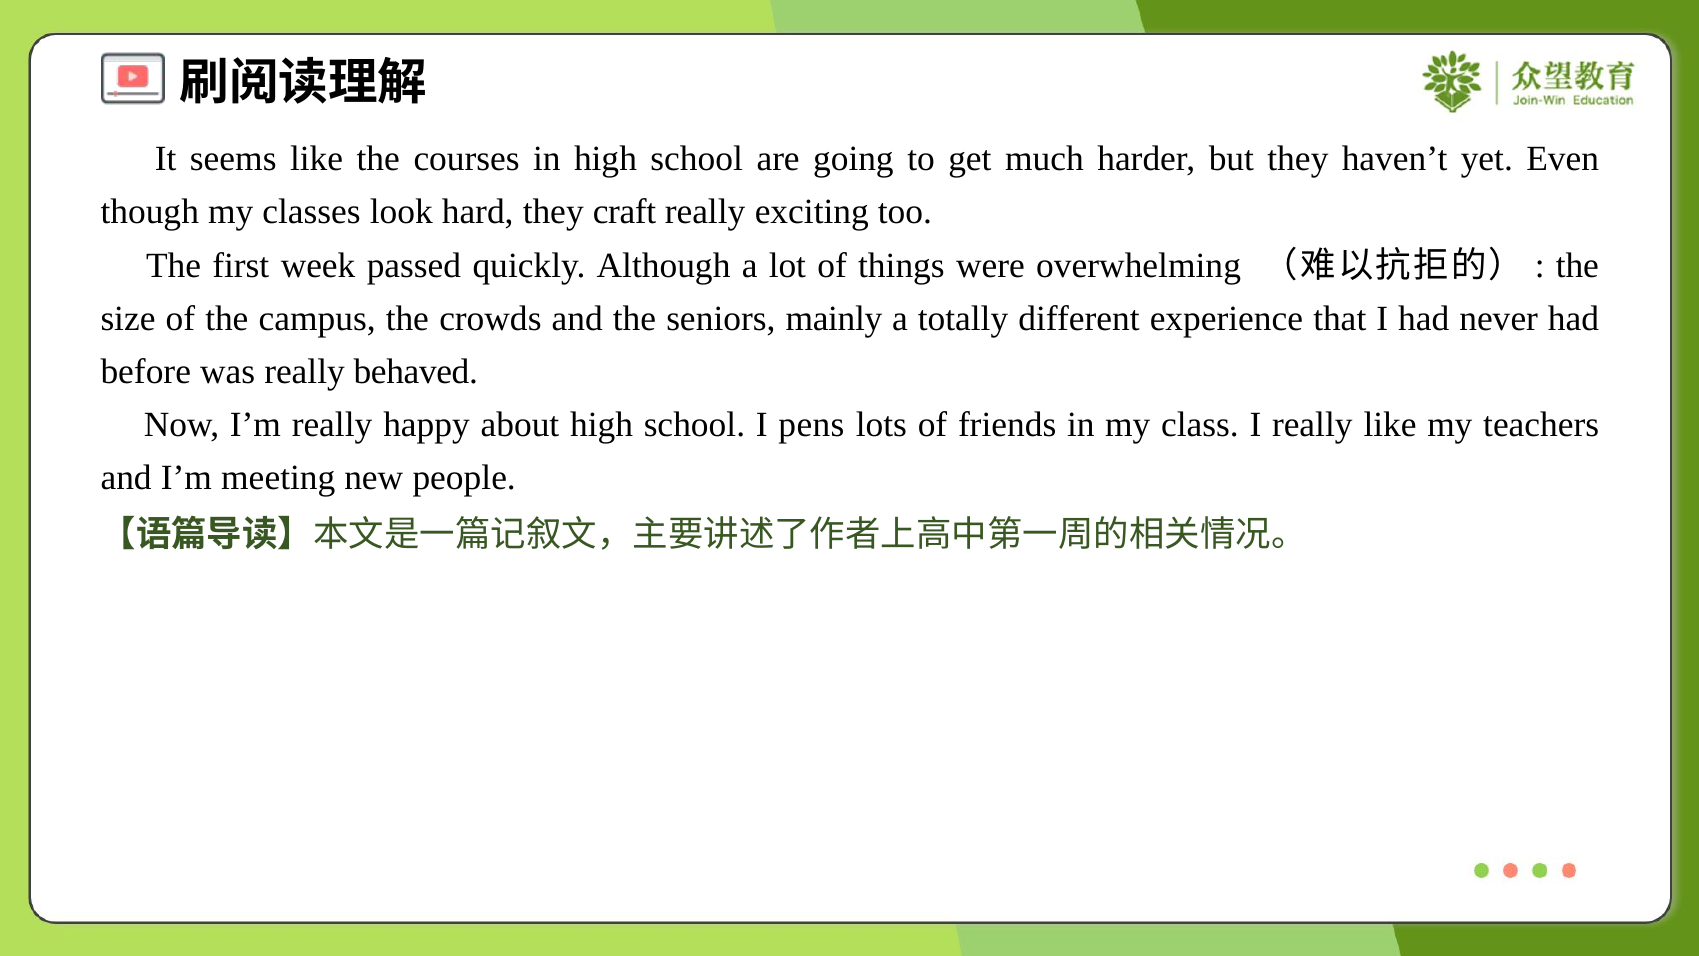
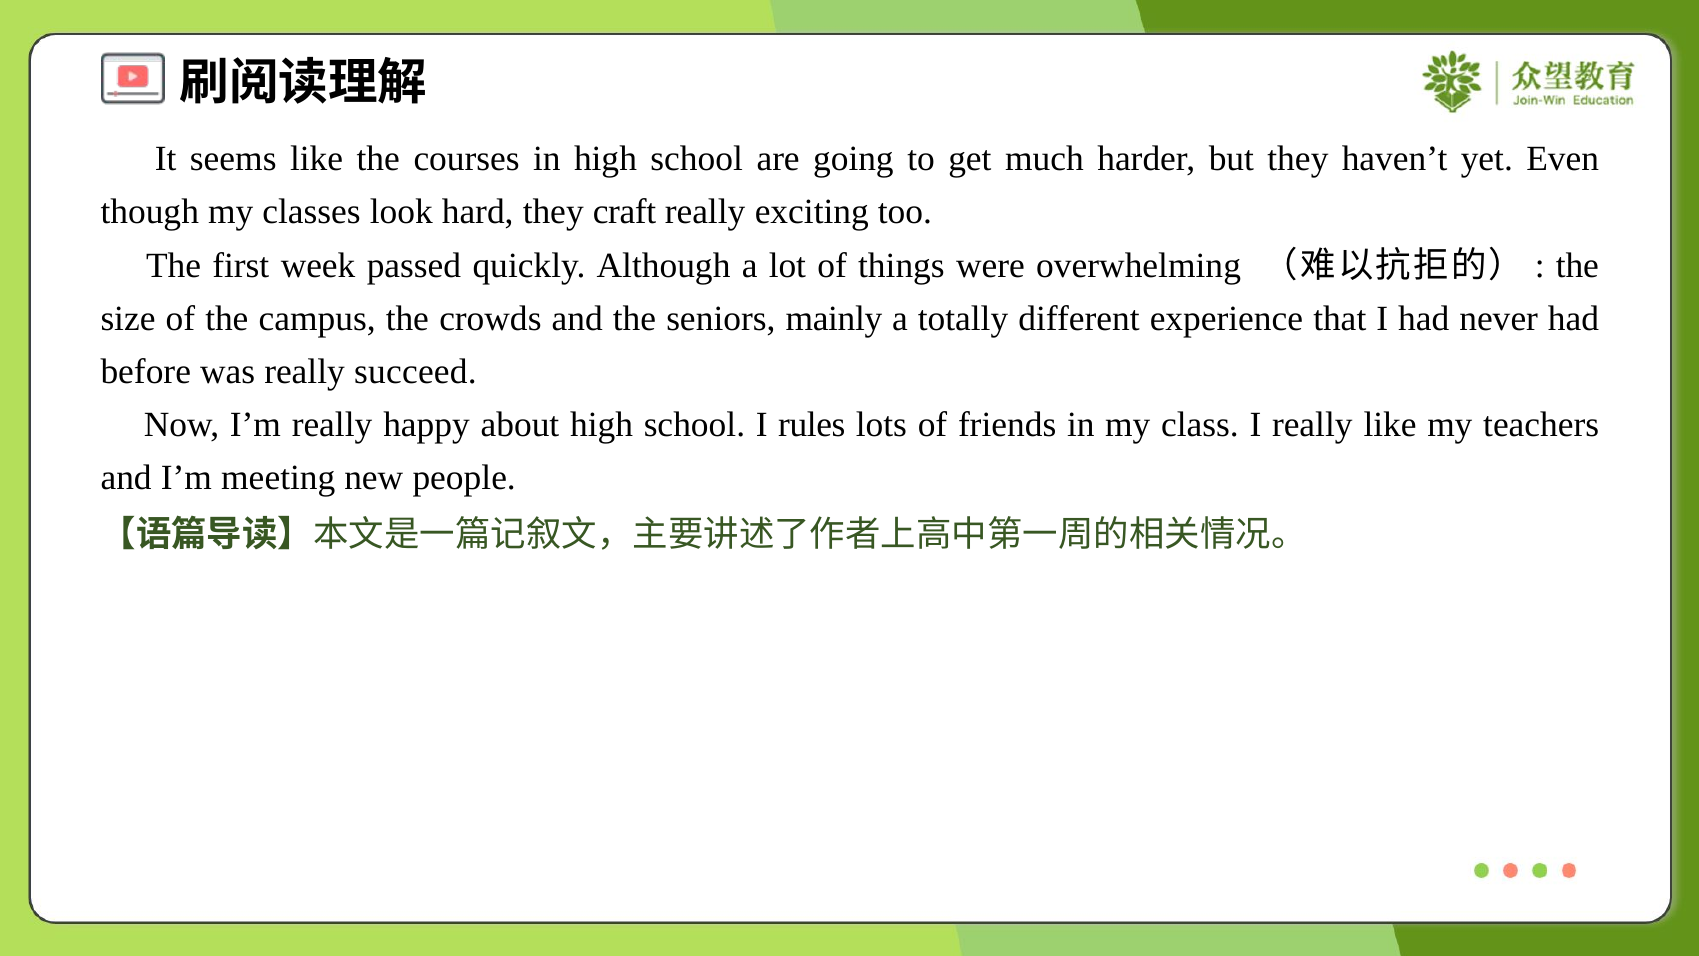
behaved: behaved -> succeed (415, 371)
pens: pens -> rules (812, 425)
